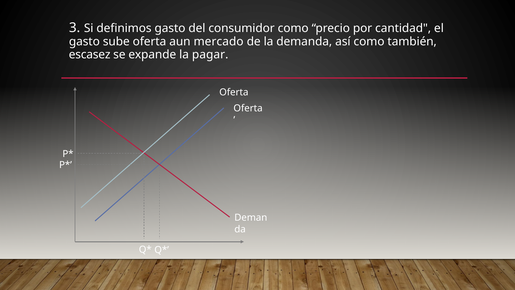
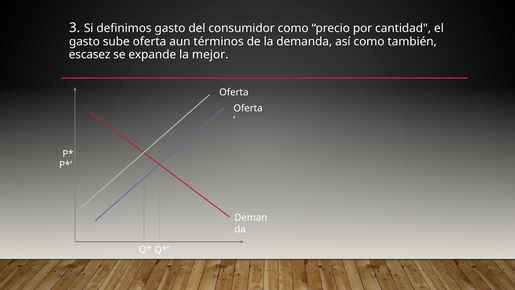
mercado: mercado -> términos (219, 42)
pagar: pagar -> mejor (210, 54)
